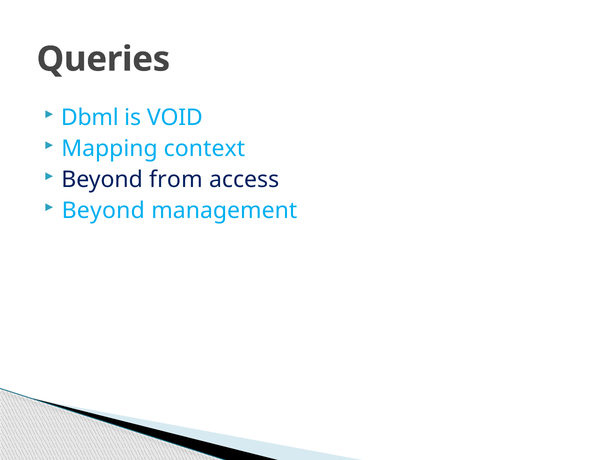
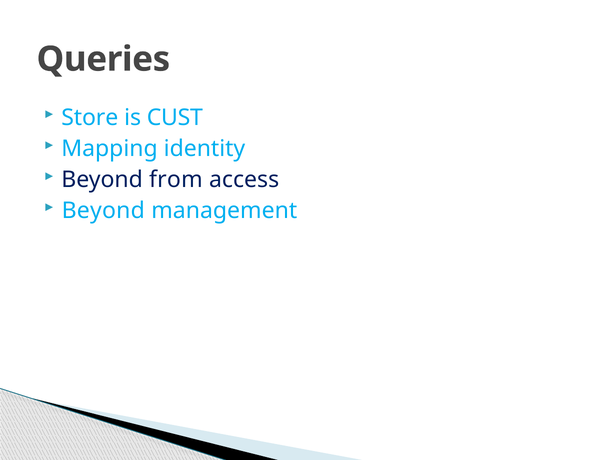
Dbml: Dbml -> Store (90, 118)
VOID: VOID -> CUST (175, 118)
context: context -> identity (204, 149)
